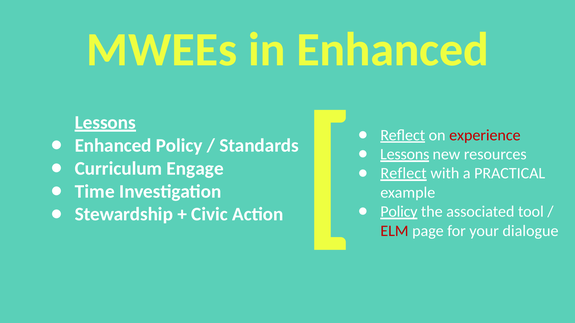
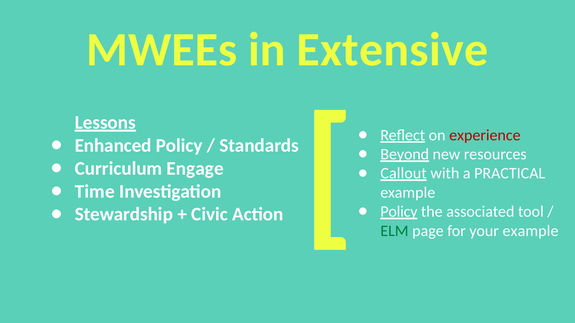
in Enhanced: Enhanced -> Extensive (392, 50)
Lessons: Lessons -> Beyond (405, 154)
Reflect: Reflect -> Callout (404, 174)
ELM colour: red -> green (394, 231)
your dialogue: dialogue -> example (530, 231)
